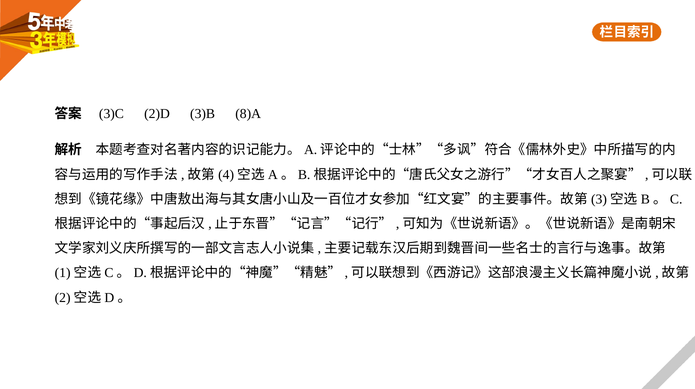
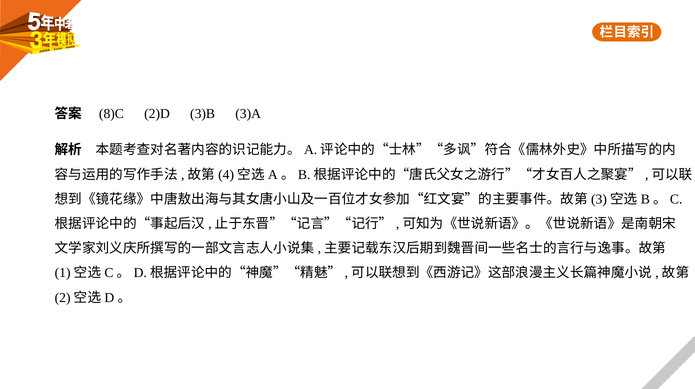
3)C: 3)C -> 8)C (111, 114)
8)A: 8)A -> 3)A (248, 114)
